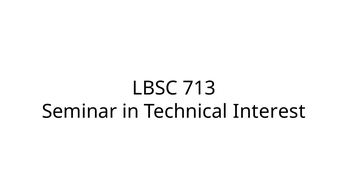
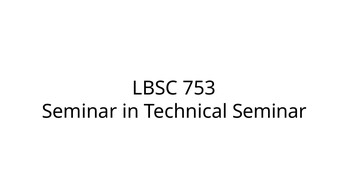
713: 713 -> 753 (199, 88)
Technical Interest: Interest -> Seminar (269, 111)
